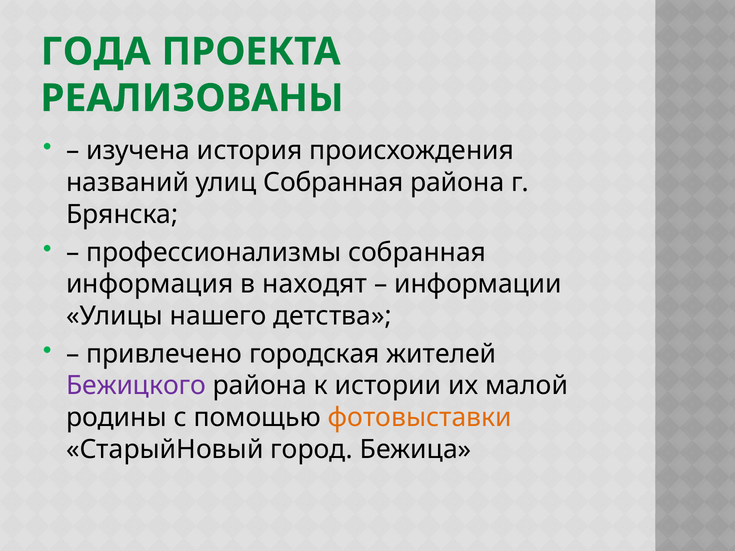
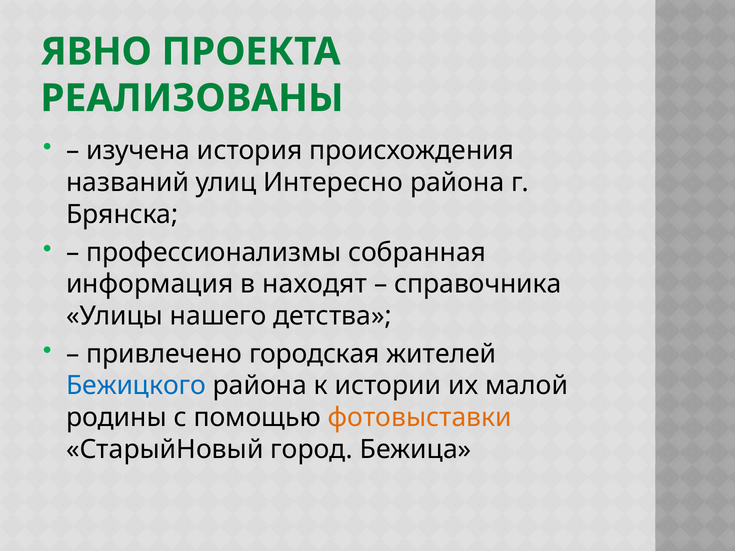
ГОДА: ГОДА -> ЯВНО (96, 52)
улиц Собранная: Собранная -> Интересно (333, 183)
информации: информации -> справочника (478, 284)
Бежицкого colour: purple -> blue (136, 386)
